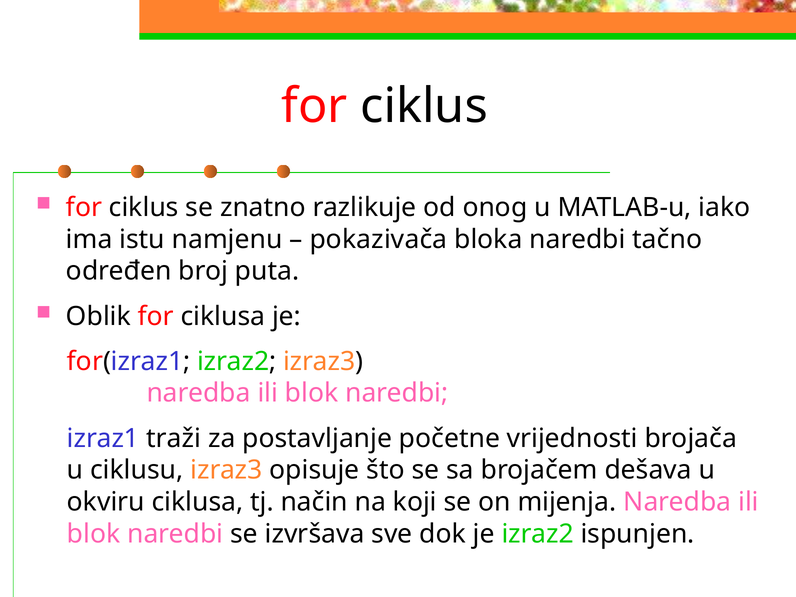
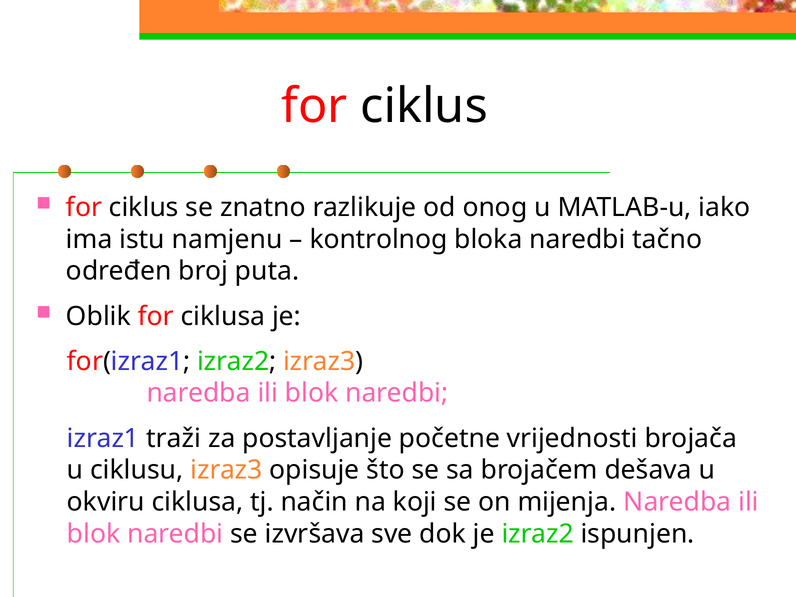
pokazivača: pokazivača -> kontrolnog (379, 239)
